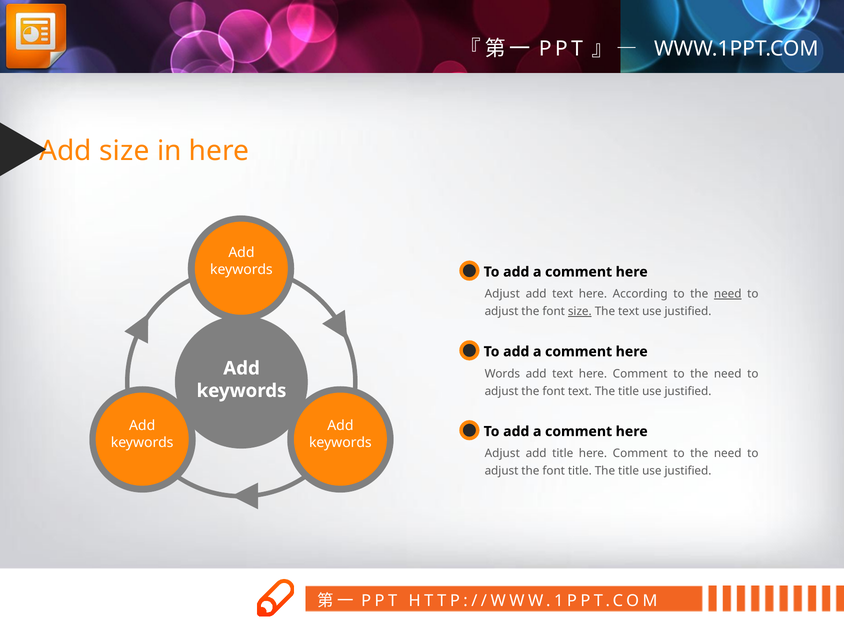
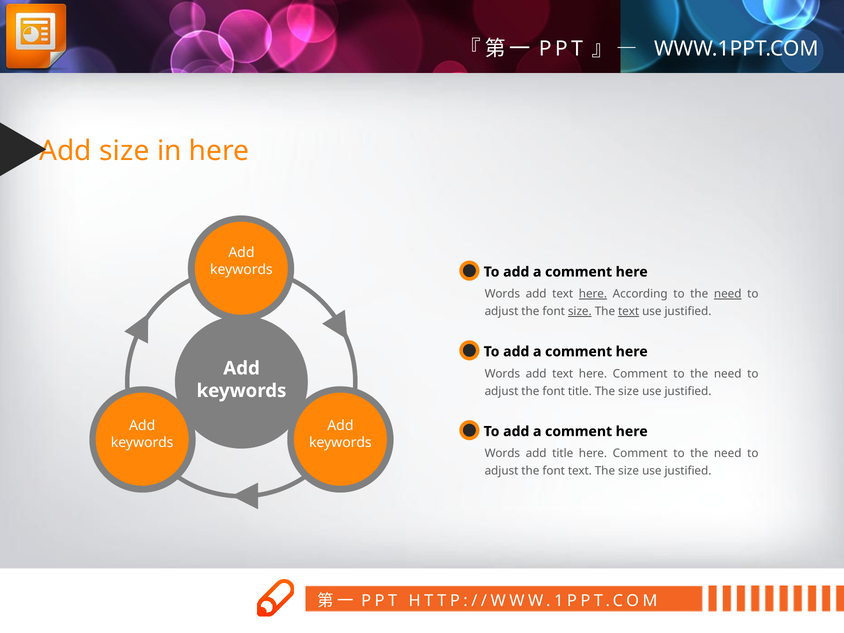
Adjust: Adjust -> Words (502, 294)
here underline: none -> present (593, 294)
text underline: none -> present (629, 312)
font text: text -> title (580, 391)
title: title -> size (629, 391)
Adjust: Adjust -> Words (502, 453)
font title: title -> text (580, 471)
title: title -> size (629, 471)
